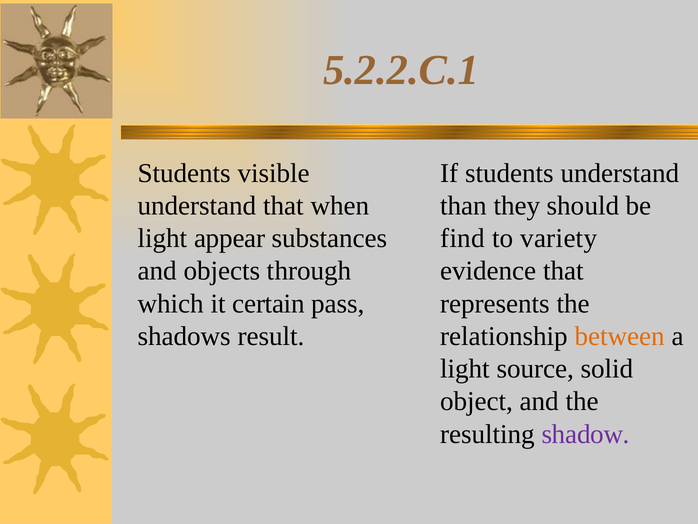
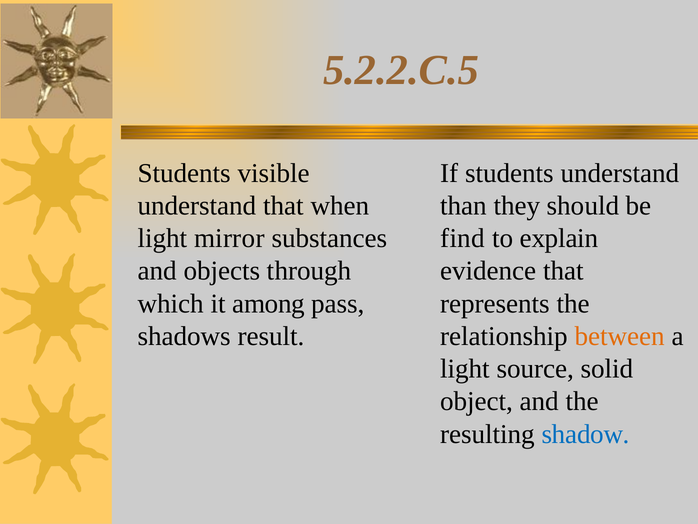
5.2.2.C.1: 5.2.2.C.1 -> 5.2.2.C.5 (401, 70)
appear: appear -> mirror (229, 238)
variety: variety -> explain (559, 238)
certain: certain -> among (269, 303)
shadow colour: purple -> blue (586, 434)
